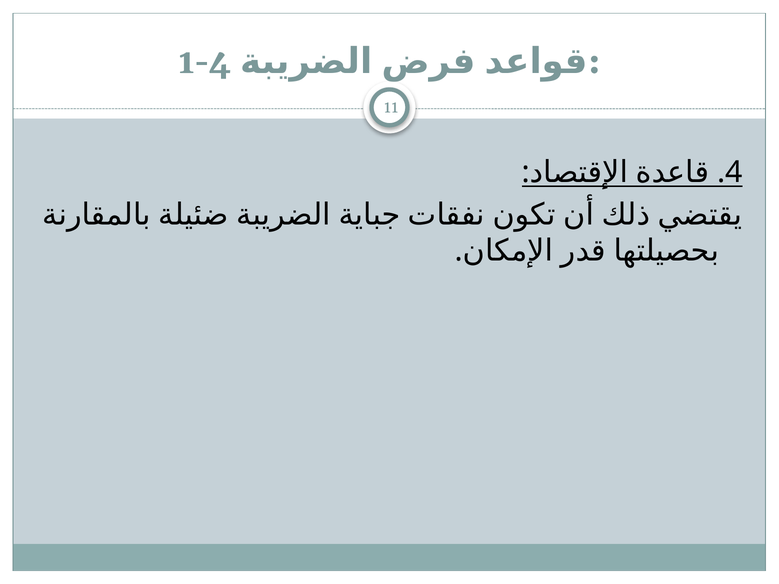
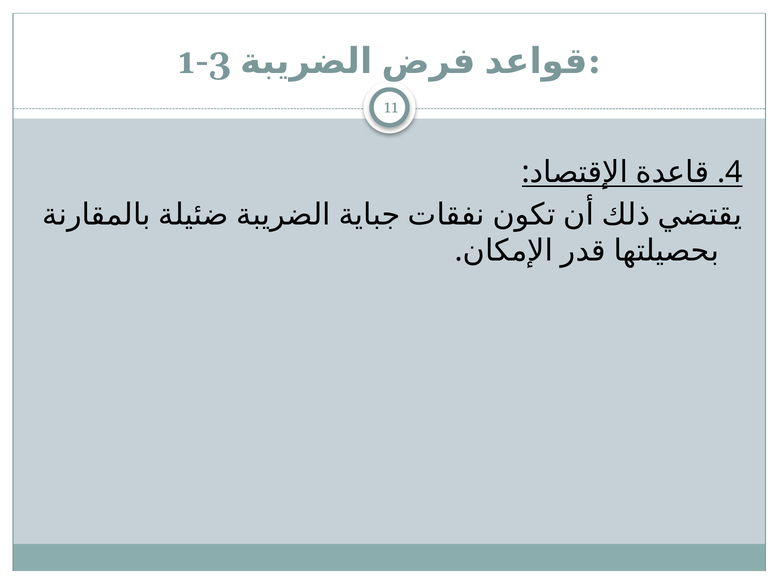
1-4: 1-4 -> 1-3 (204, 61)
